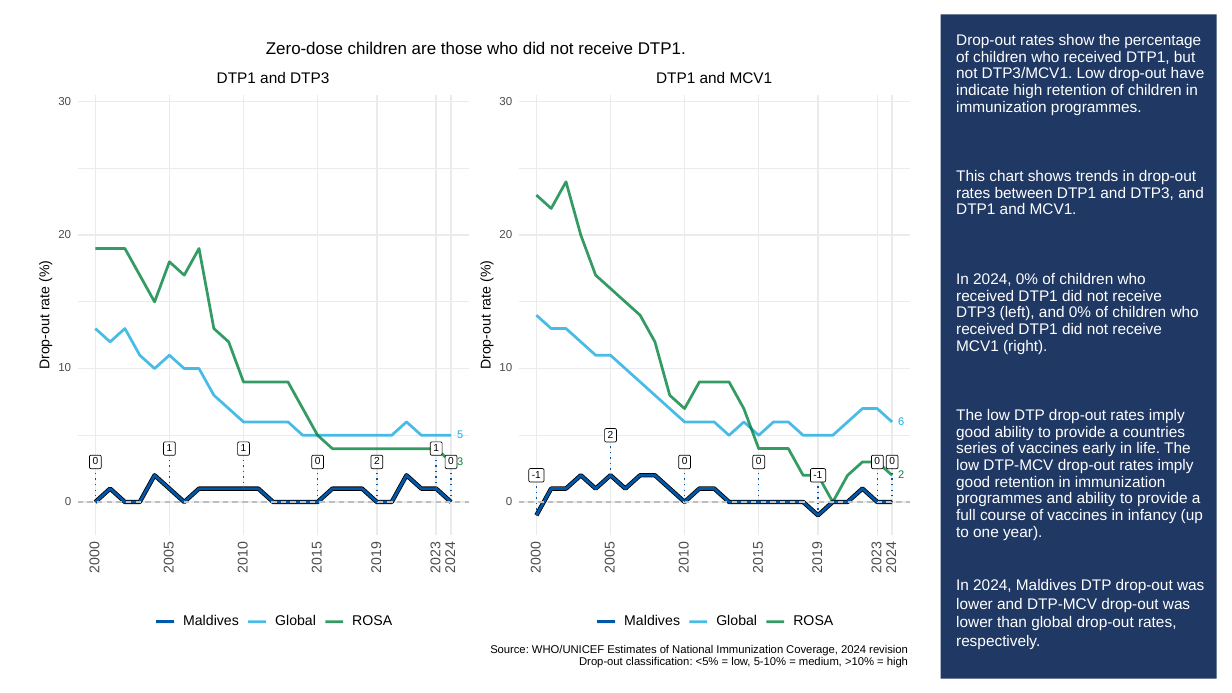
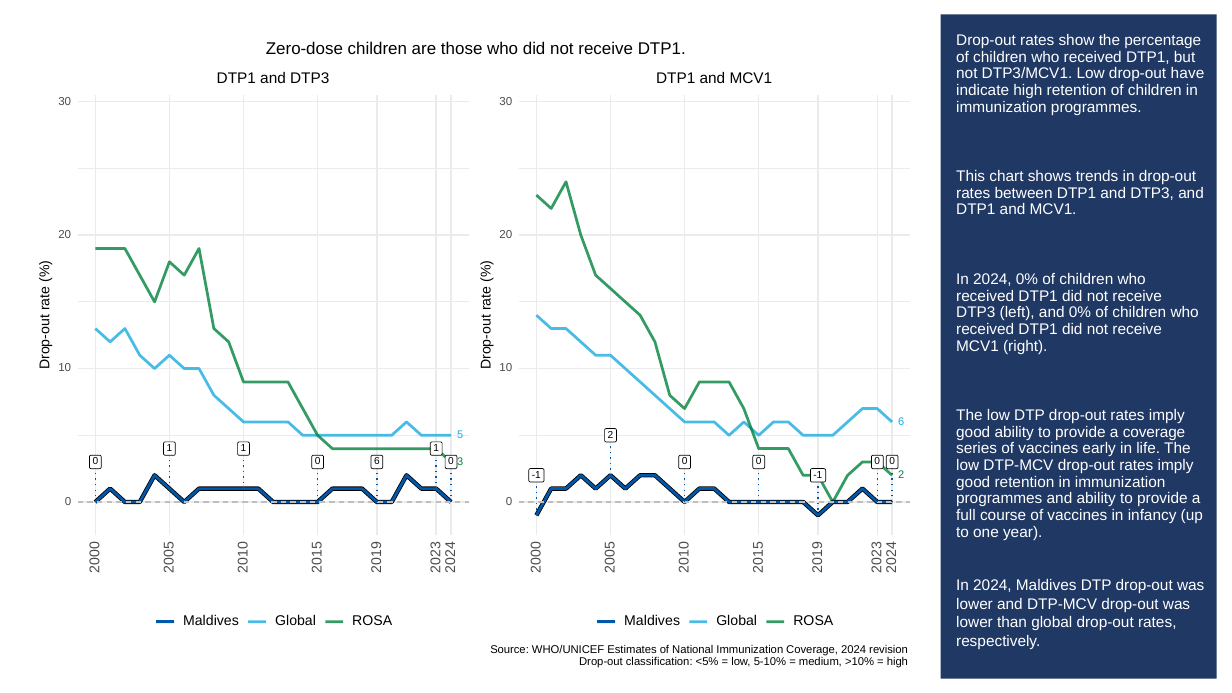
a countries: countries -> coverage (1154, 432)
2: 2 -> 6 (377, 462)
